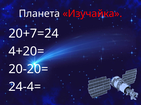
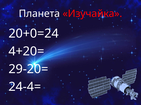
20+7=24: 20+7=24 -> 20+0=24 (34, 34)
20-20=: 20-20= -> 29-20= (28, 70)
